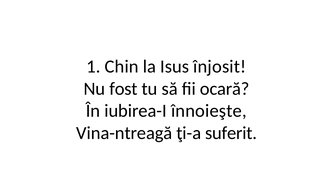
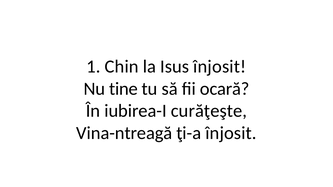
fost: fost -> tine (123, 89)
înnoieşte: înnoieşte -> curăţeşte (209, 111)
ţi-a suferit: suferit -> înjosit (231, 133)
